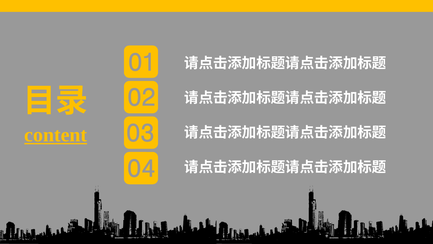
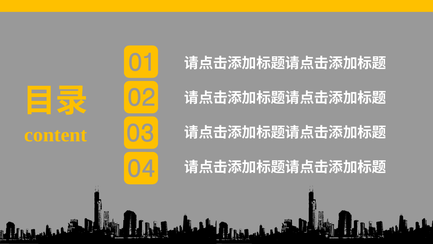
content underline: present -> none (56, 135)
